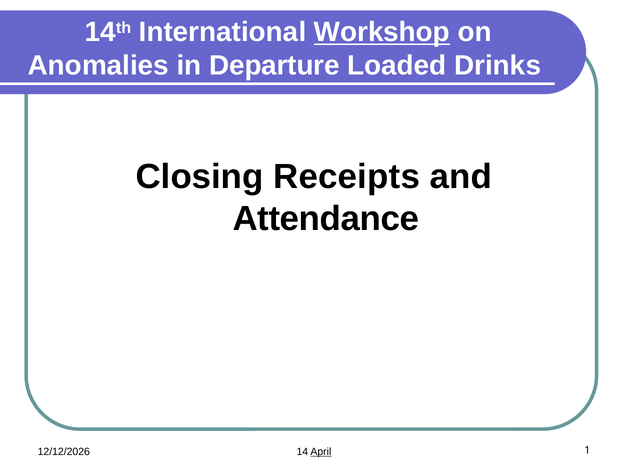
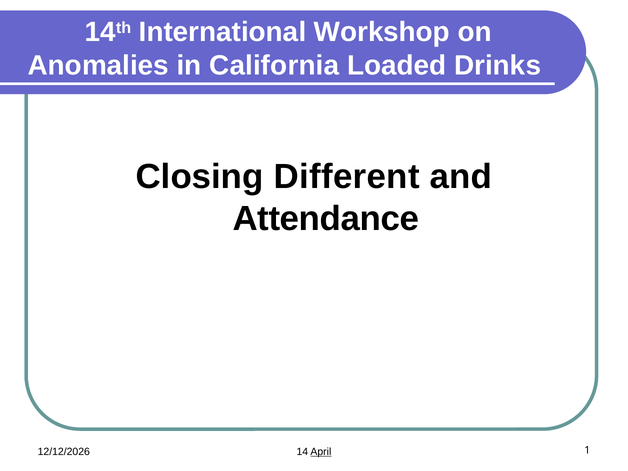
Workshop underline: present -> none (382, 32)
Departure: Departure -> California (274, 66)
Receipts: Receipts -> Different (347, 177)
